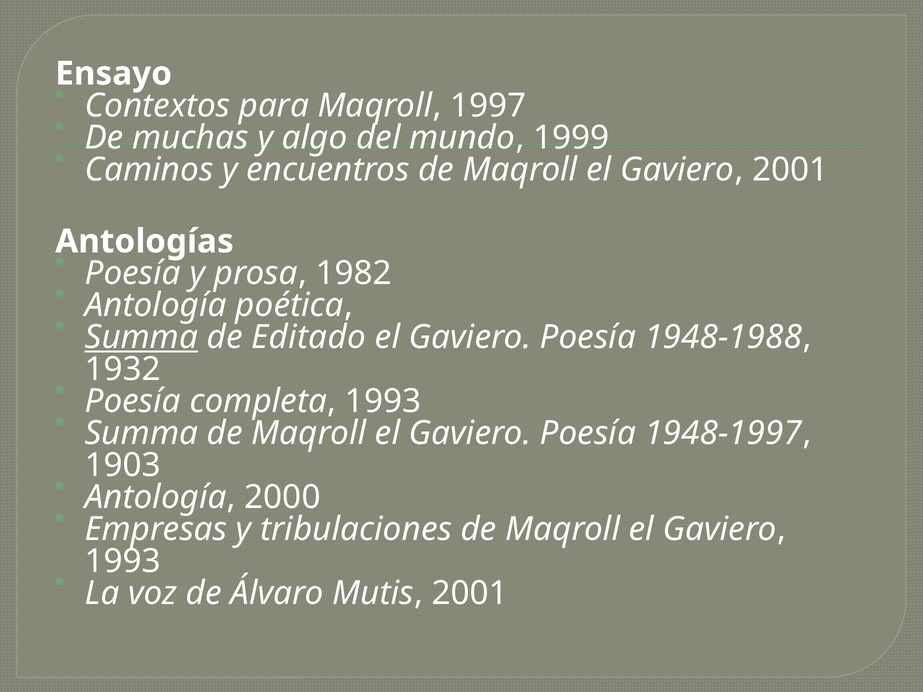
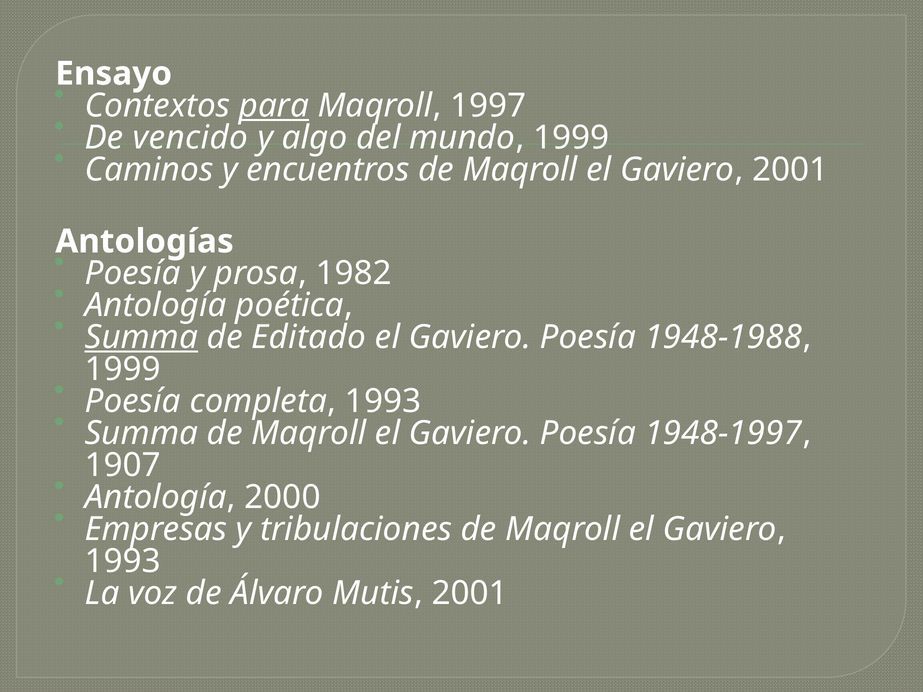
para underline: none -> present (274, 106)
muchas: muchas -> vencido (190, 138)
1932: 1932 -> 1999 (123, 369)
1903: 1903 -> 1907 (123, 465)
